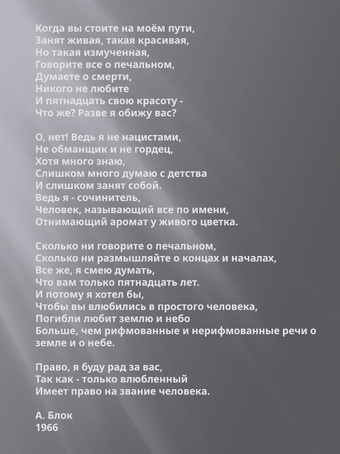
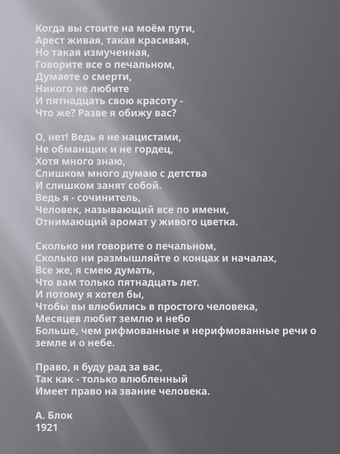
Занят: Занят -> Арест (50, 40)
Погибли: Погибли -> Месяцев (58, 318)
1966: 1966 -> 1921 (47, 427)
